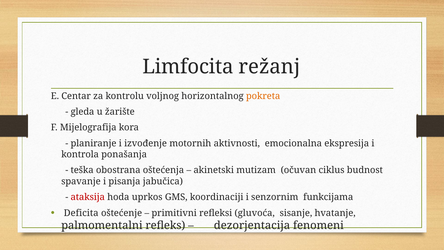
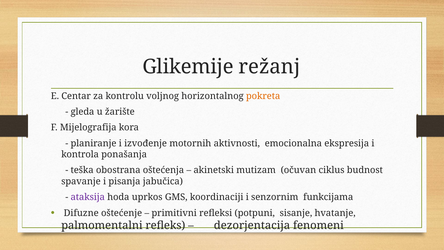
Limfocita: Limfocita -> Glikemije (188, 67)
ataksija colour: red -> purple (88, 197)
Deficita: Deficita -> Difuzne (81, 213)
gluvoća: gluvoća -> potpuni (255, 213)
